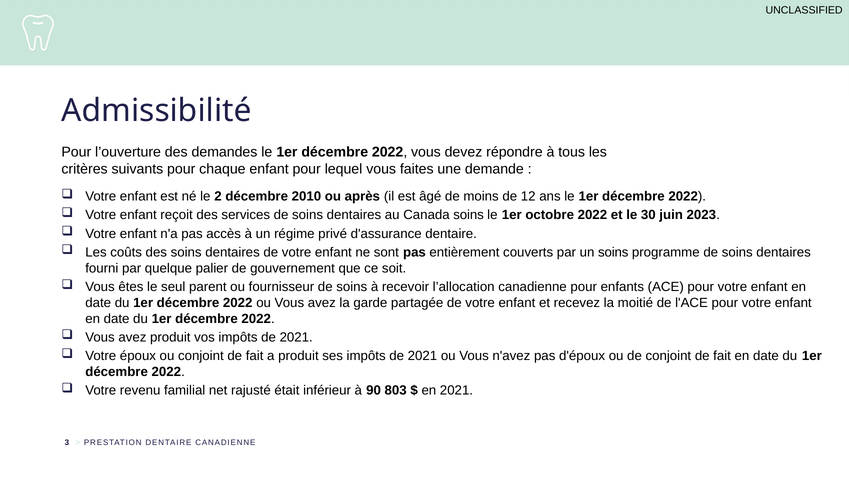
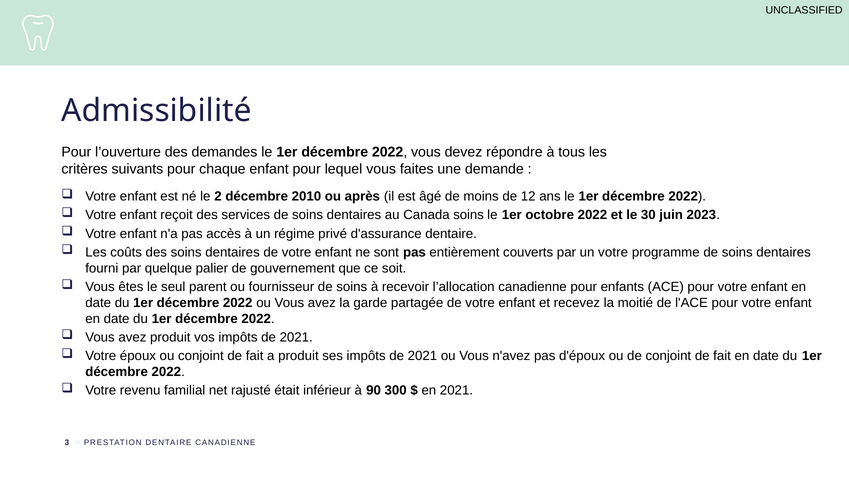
un soins: soins -> votre (613, 252)
803: 803 -> 300 (396, 390)
